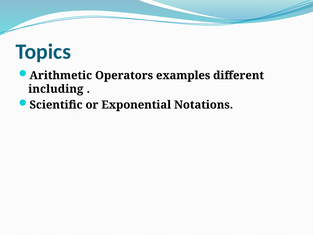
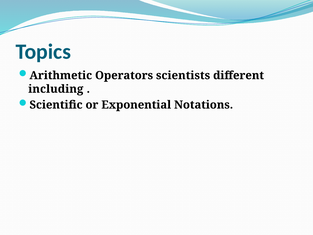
examples: examples -> scientists (183, 75)
